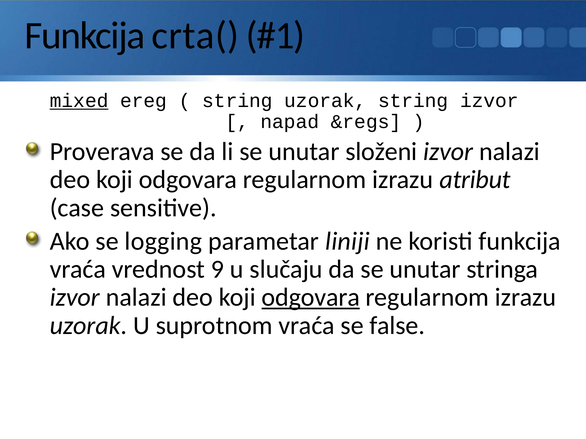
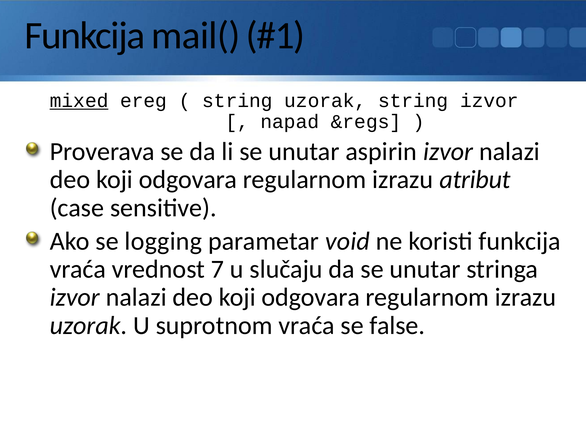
crta(: crta( -> mail( (196, 36)
složeni: složeni -> aspirin (381, 152)
liniji: liniji -> void (348, 241)
9: 9 -> 7 (217, 270)
odgovara underline: present -> none (311, 298)
